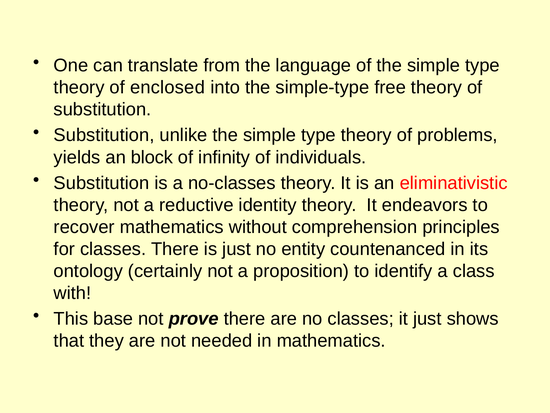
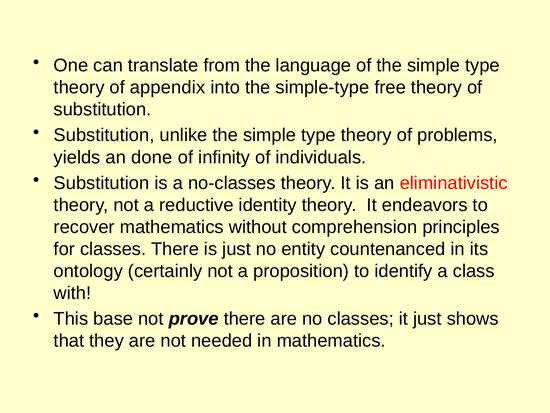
enclosed: enclosed -> appendix (168, 87)
block: block -> done (152, 157)
